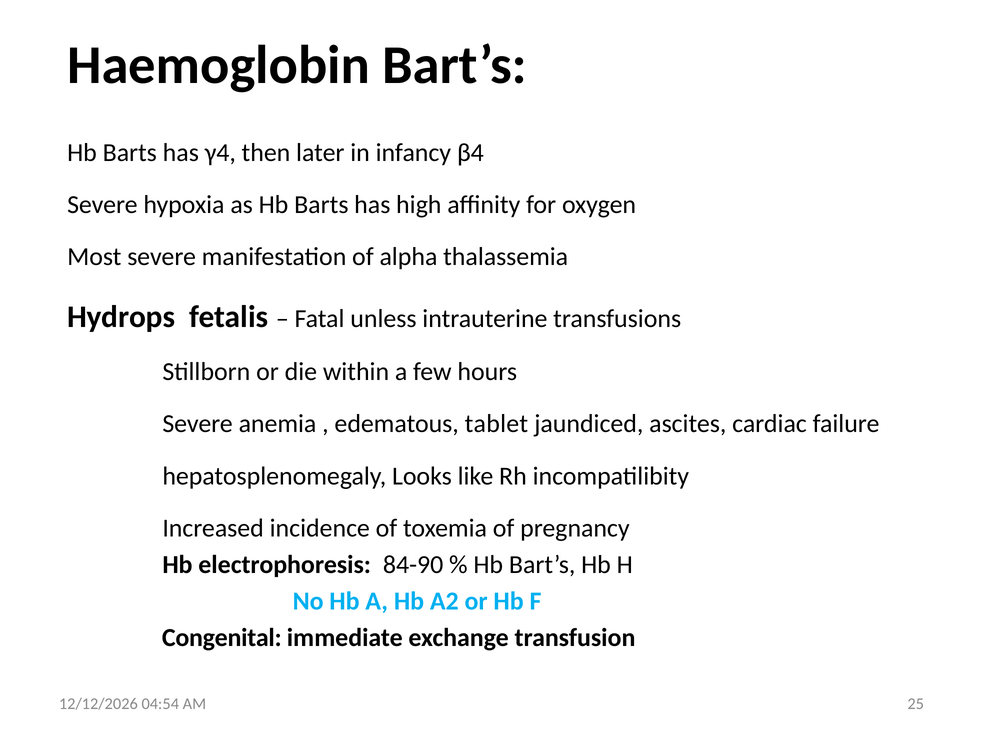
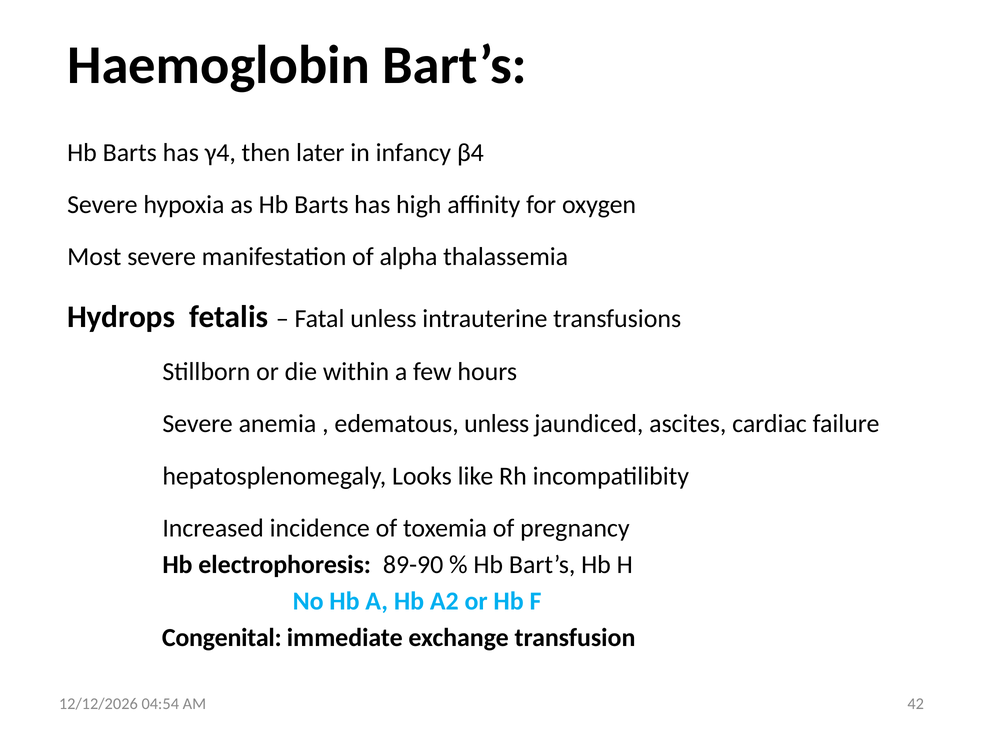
edematous tablet: tablet -> unless (497, 424)
84-90: 84-90 -> 89-90 (413, 565)
25: 25 -> 42 (916, 704)
